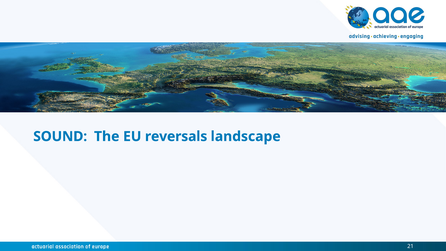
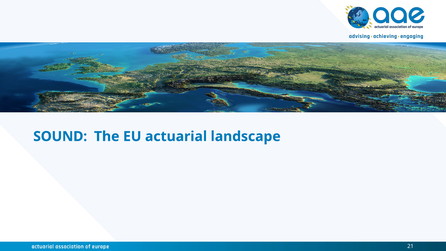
reversals: reversals -> actuarial (176, 136)
